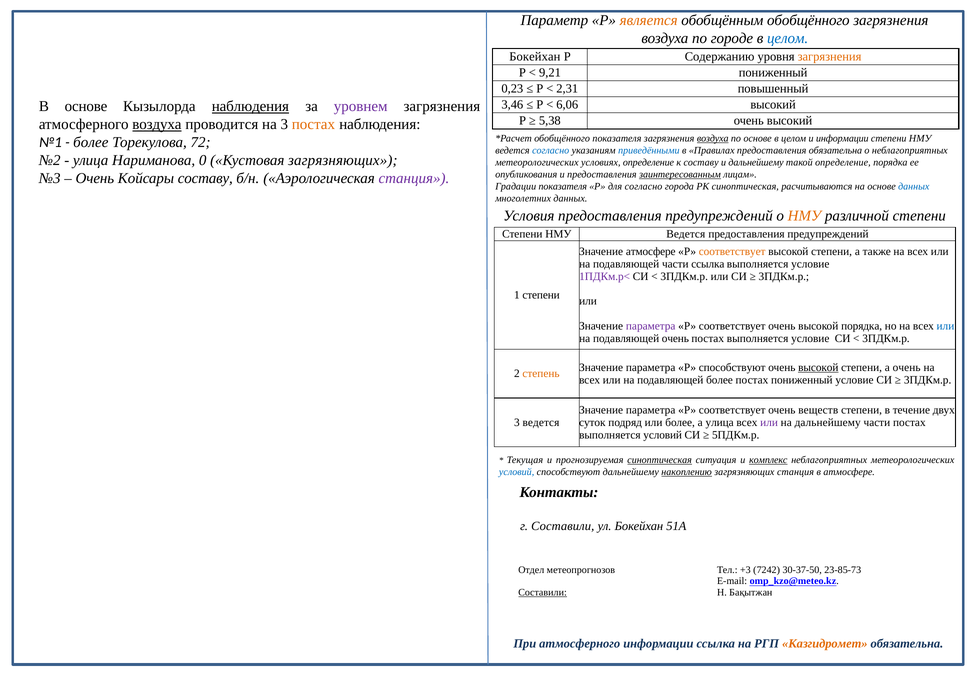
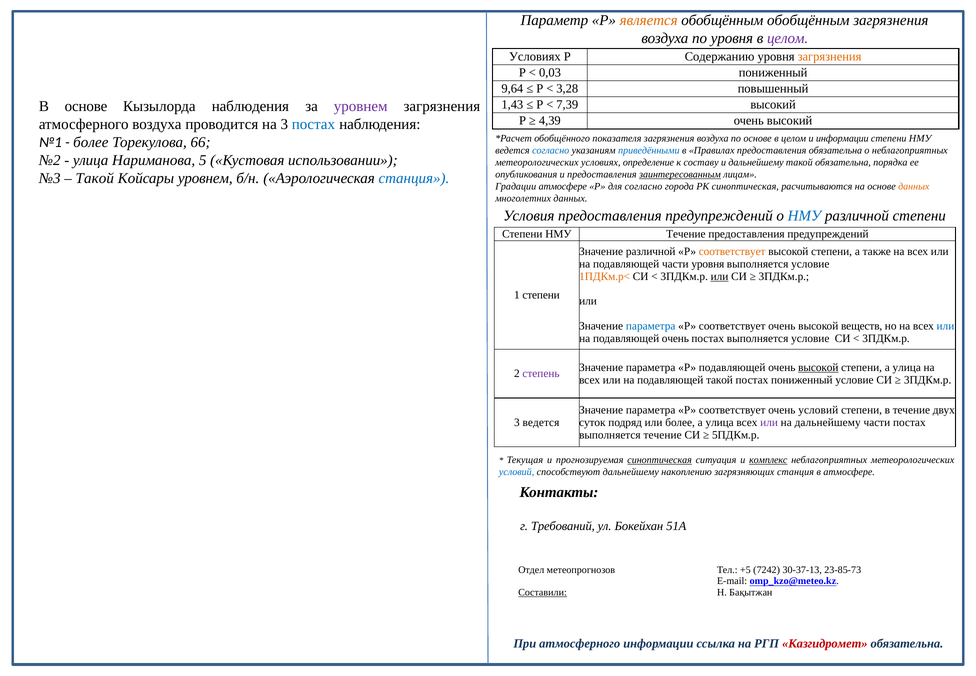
обобщённым обобщённого: обобщённого -> обобщённым (808, 20)
по городе: городе -> уровня (732, 38)
целом colour: blue -> purple (788, 38)
Бокейхан: Бокейхан -> Условиях (535, 56)
9,21: 9,21 -> 0,03 (550, 72)
0,23: 0,23 -> 9,64 (512, 89)
2,31: 2,31 -> 3,28 (567, 89)
3,46: 3,46 -> 1,43 (512, 105)
6,06: 6,06 -> 7,39 (567, 105)
наблюдения underline: present -> none (250, 106)
5,38: 5,38 -> 4,39 (550, 121)
воздуха underline: present -> none (157, 124)
постах colour: orange -> blue (313, 124)
воздуха underline: present -> none (713, 138)
72: 72 -> 66 (201, 142)
0: 0 -> 5 (203, 160)
Кустовая загрязняющих: загрязняющих -> использовании (343, 160)
такой определение: определение -> обязательна (843, 162)
Очень: Очень -> Такой (95, 178)
Койсары составу: составу -> уровнем (205, 178)
станция colour: purple -> blue (414, 178)
Градации показателя: показателя -> атмосфере (563, 186)
данных colour: blue -> orange (914, 186)
НМУ colour: orange -> blue (804, 216)
Ведется: Ведется -> Течение (686, 234)
Значение атмосфере: атмосфере -> различной (651, 251)
части ссылка: ссылка -> уровня (708, 264)
1ПДКм.р< colour: purple -> orange (605, 276)
или underline: none -> present (720, 276)
параметра colour: purple -> blue (651, 326)
высокой порядка: порядка -> веществ (862, 326)
Р способствуют: способствуют -> подавляющей (732, 367)
степени а очень: очень -> улица (907, 367)
степень colour: orange -> purple (541, 374)
подавляющей более: более -> такой (720, 380)
очень веществ: веществ -> условий (818, 410)
выполняется условий: условий -> течение (663, 435)
накоплению underline: present -> none (687, 472)
г Составили: Составили -> Требований (563, 526)
+3: +3 -> +5 (745, 570)
30-37-50: 30-37-50 -> 30-37-13 (802, 570)
Казгидромет colour: orange -> red (825, 643)
